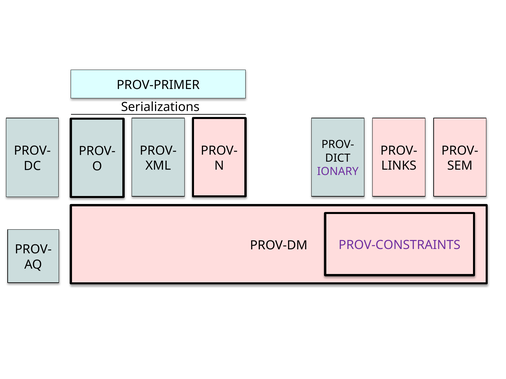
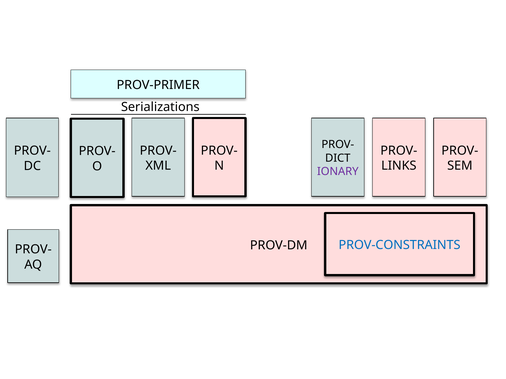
PROV-CONSTRAINTS colour: purple -> blue (400, 245)
